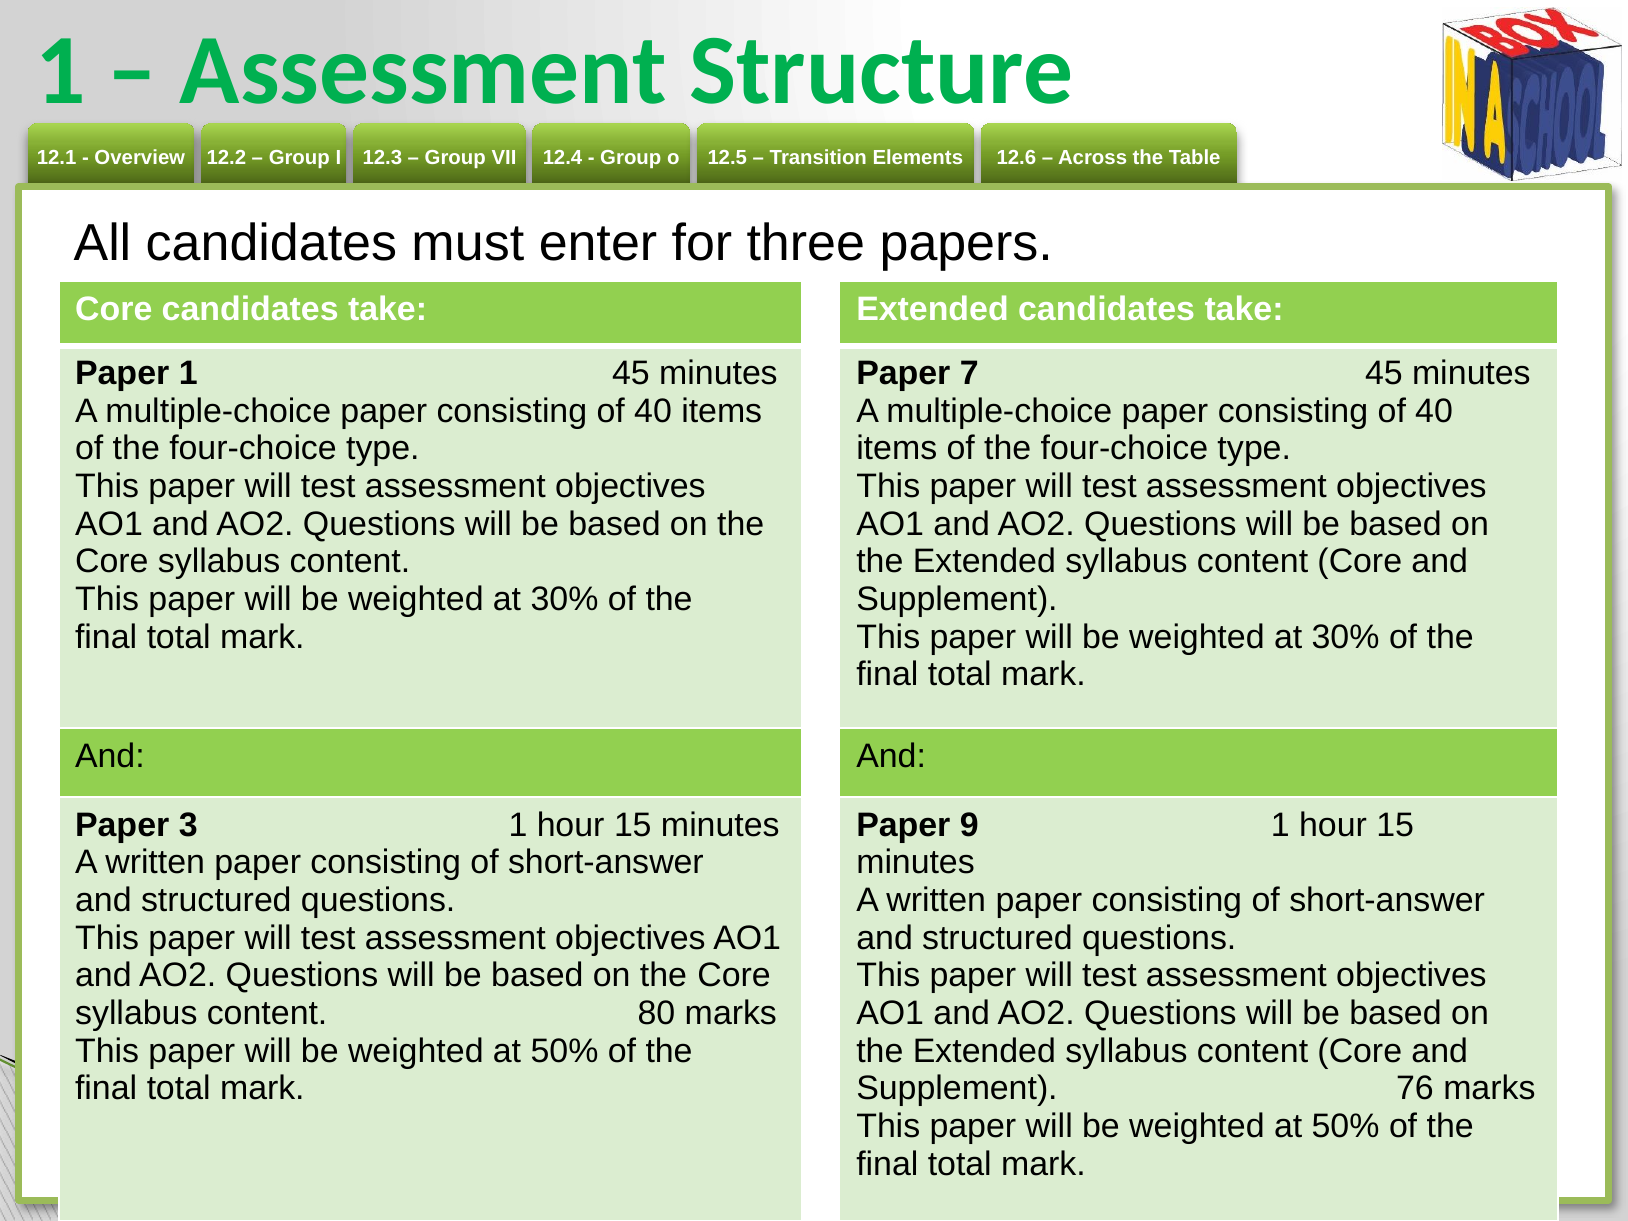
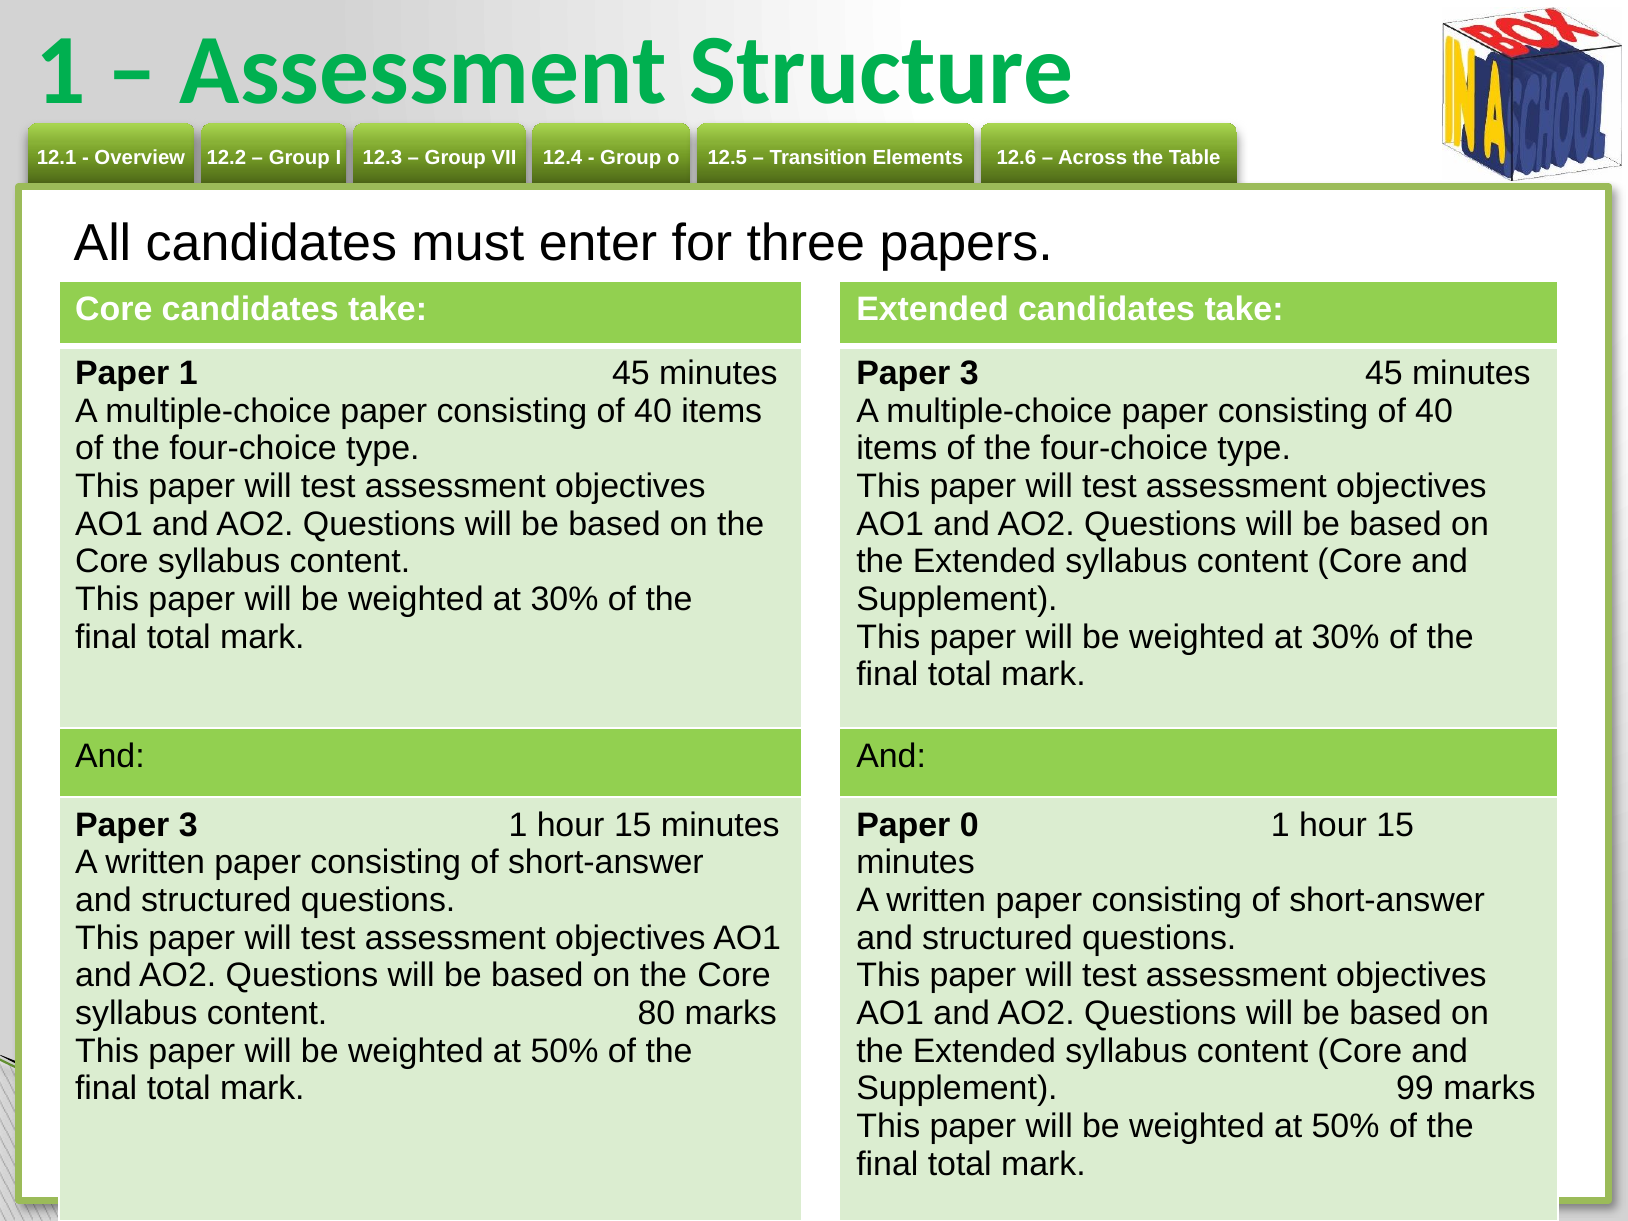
7: 7 -> 3 (969, 373)
9: 9 -> 0 (969, 825)
76: 76 -> 99 (1415, 1089)
